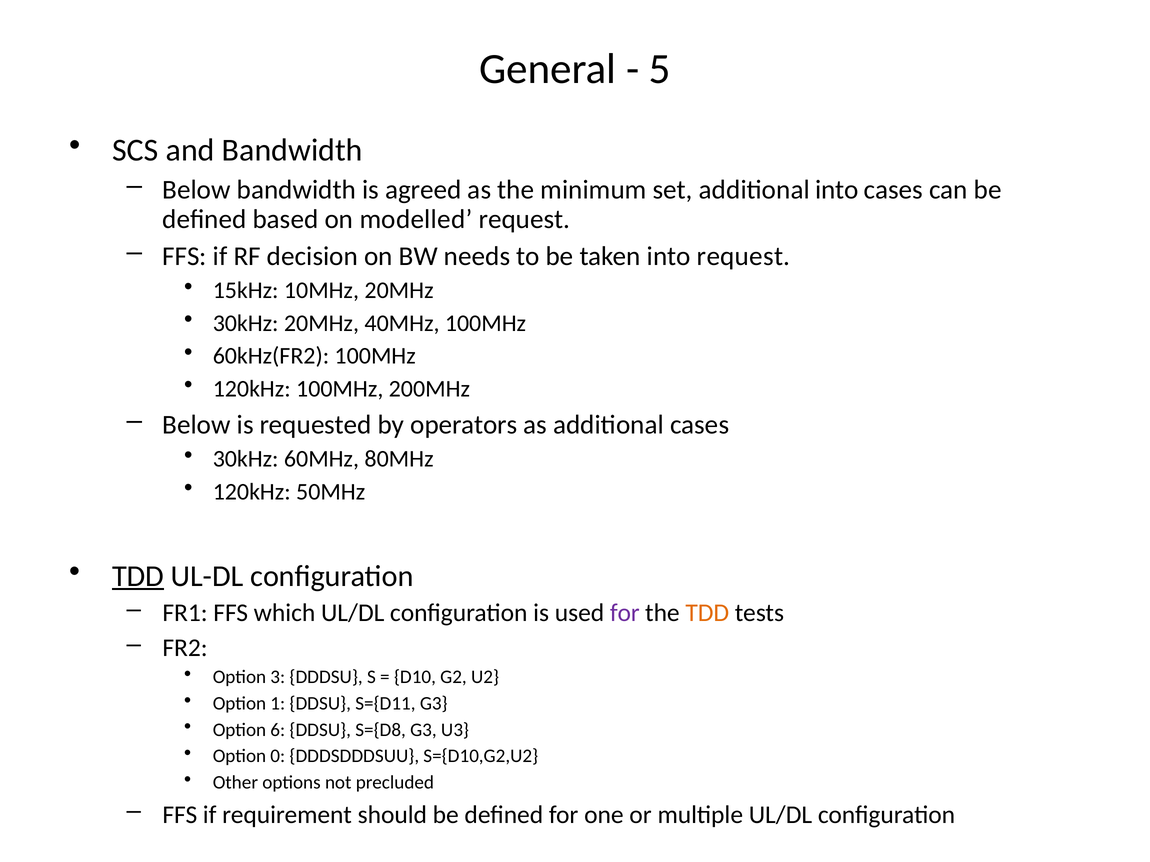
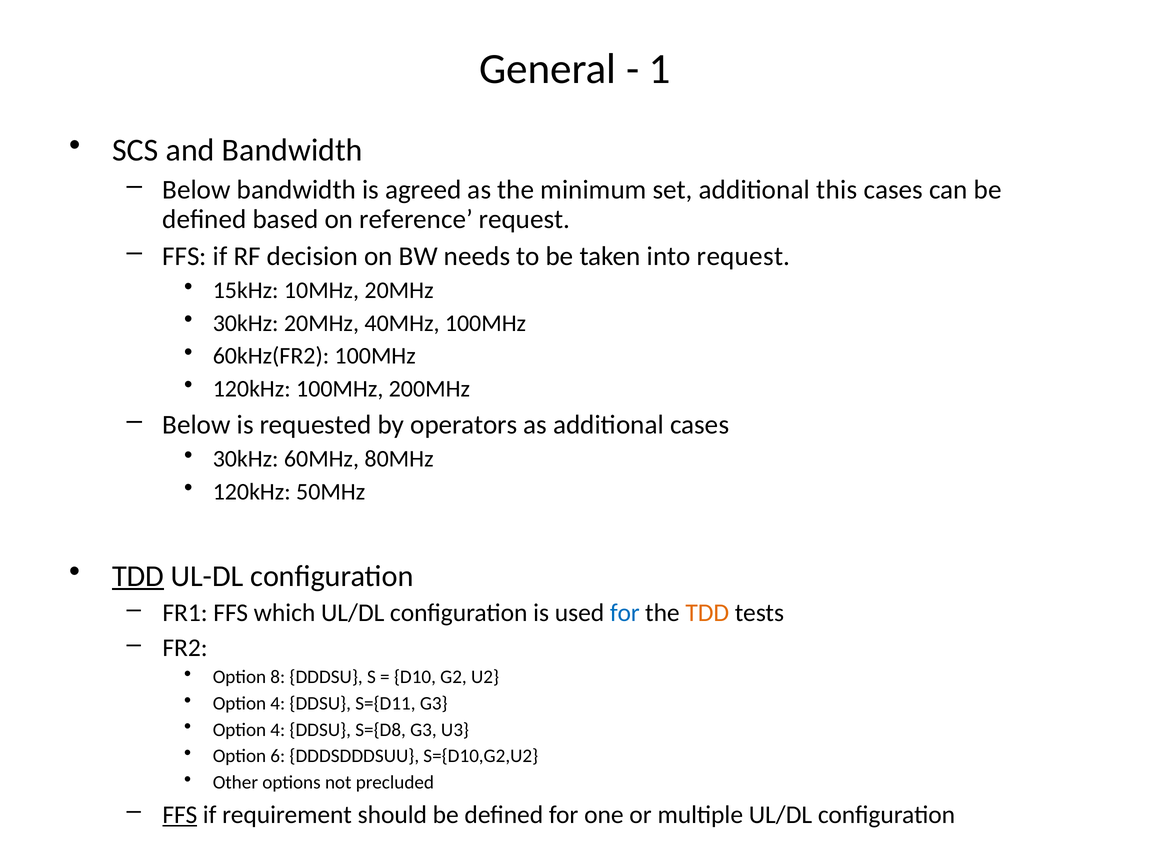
5: 5 -> 1 (660, 69)
additional into: into -> this (837, 190)
modelled: modelled -> reference (416, 219)
for colour: purple -> blue (625, 613)
3: 3 -> 8 (278, 677)
1: 1 -> 4 (278, 704)
6: 6 -> 4 (278, 730)
0: 0 -> 6 (278, 757)
FFS underline: none -> present (180, 815)
